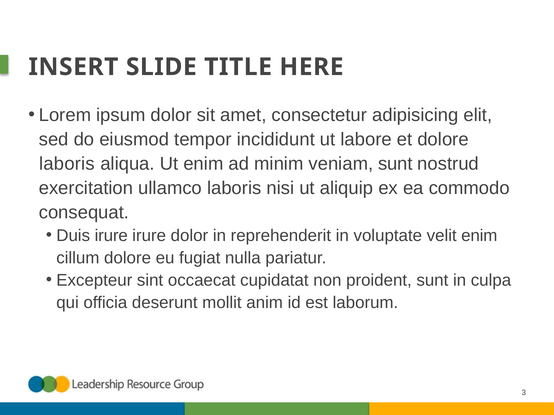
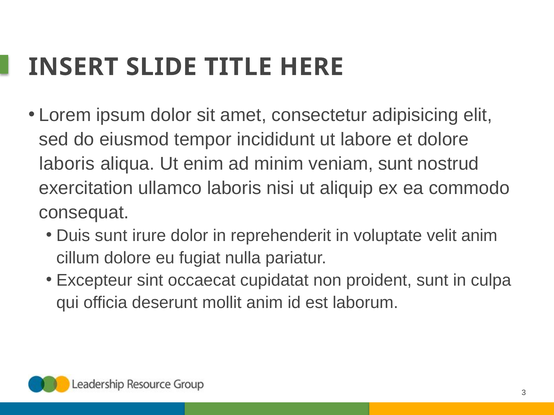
Duis irure: irure -> sunt (111, 236)
velit enim: enim -> anim (479, 236)
